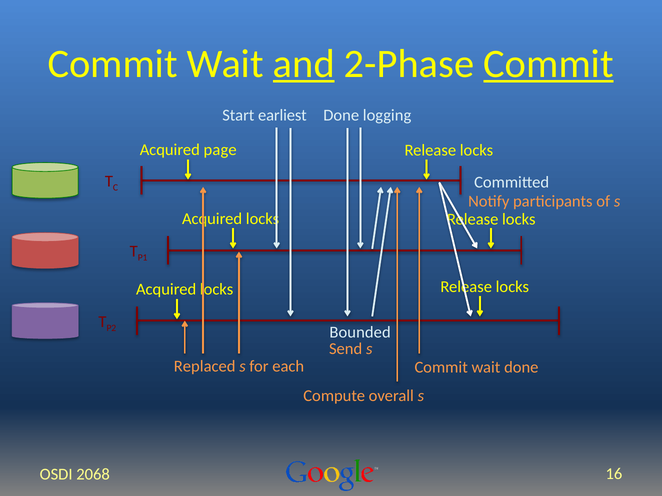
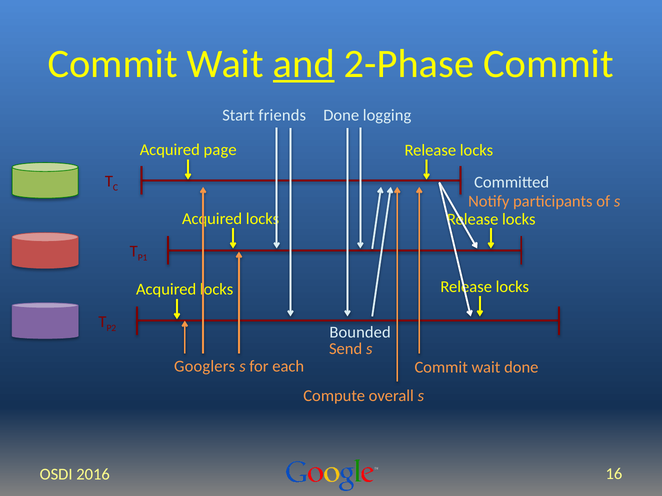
Commit underline: present -> none (548, 64)
earliest: earliest -> friends (282, 115)
Replaced: Replaced -> Googlers (205, 367)
2068: 2068 -> 2016 (93, 475)
